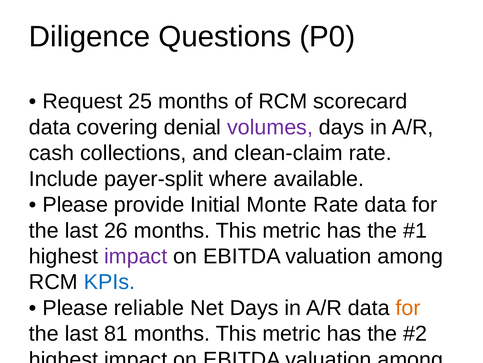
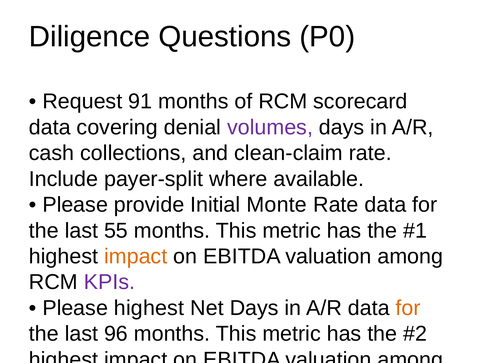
25: 25 -> 91 (140, 101)
26: 26 -> 55 (116, 230)
impact colour: purple -> orange (136, 256)
KPIs colour: blue -> purple (109, 282)
Please reliable: reliable -> highest (149, 307)
81: 81 -> 96 (116, 333)
